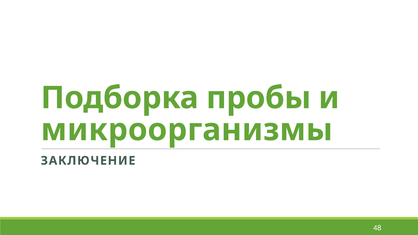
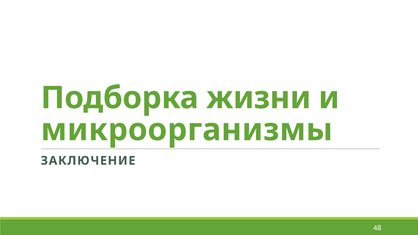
пробы: пробы -> жизни (259, 98)
